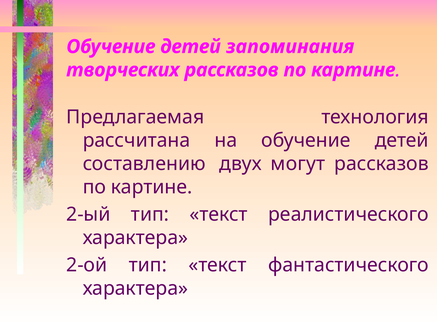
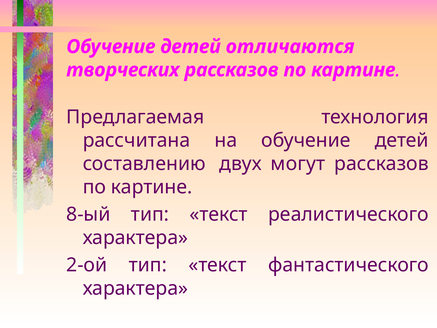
запоминания: запоминания -> отличаются (290, 47)
2-ый: 2-ый -> 8-ый (88, 214)
